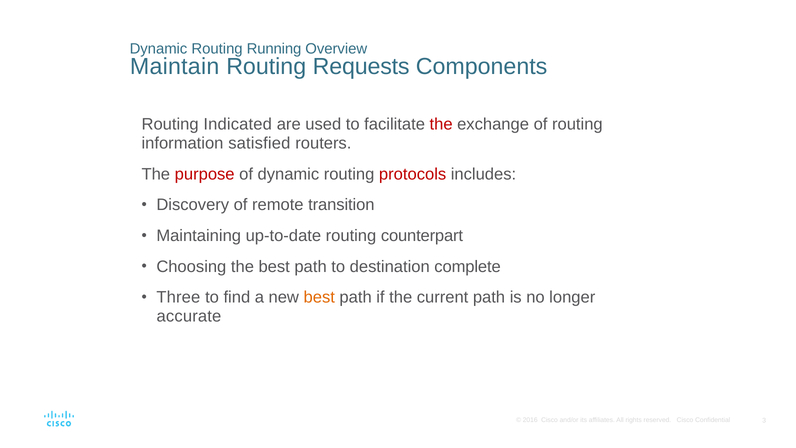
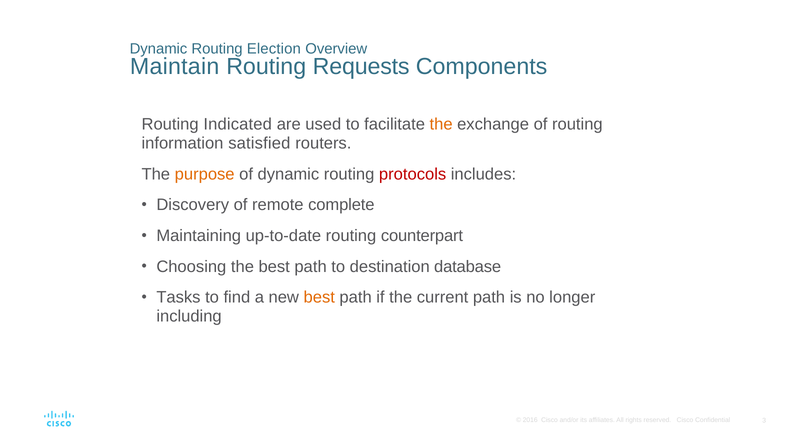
Running: Running -> Election (274, 49)
the colour: red -> orange (441, 124)
purpose colour: red -> orange (205, 174)
transition: transition -> complete (341, 205)
complete: complete -> database (468, 266)
Three: Three -> Tasks (178, 297)
accurate: accurate -> including (189, 316)
